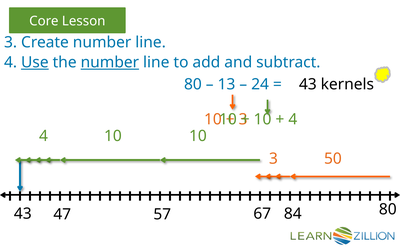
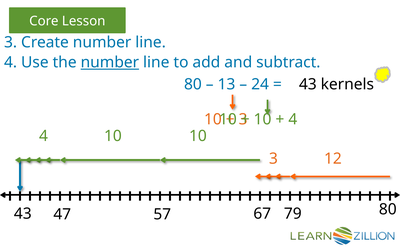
Use underline: present -> none (35, 62)
50: 50 -> 12 (333, 159)
84: 84 -> 79 (293, 214)
